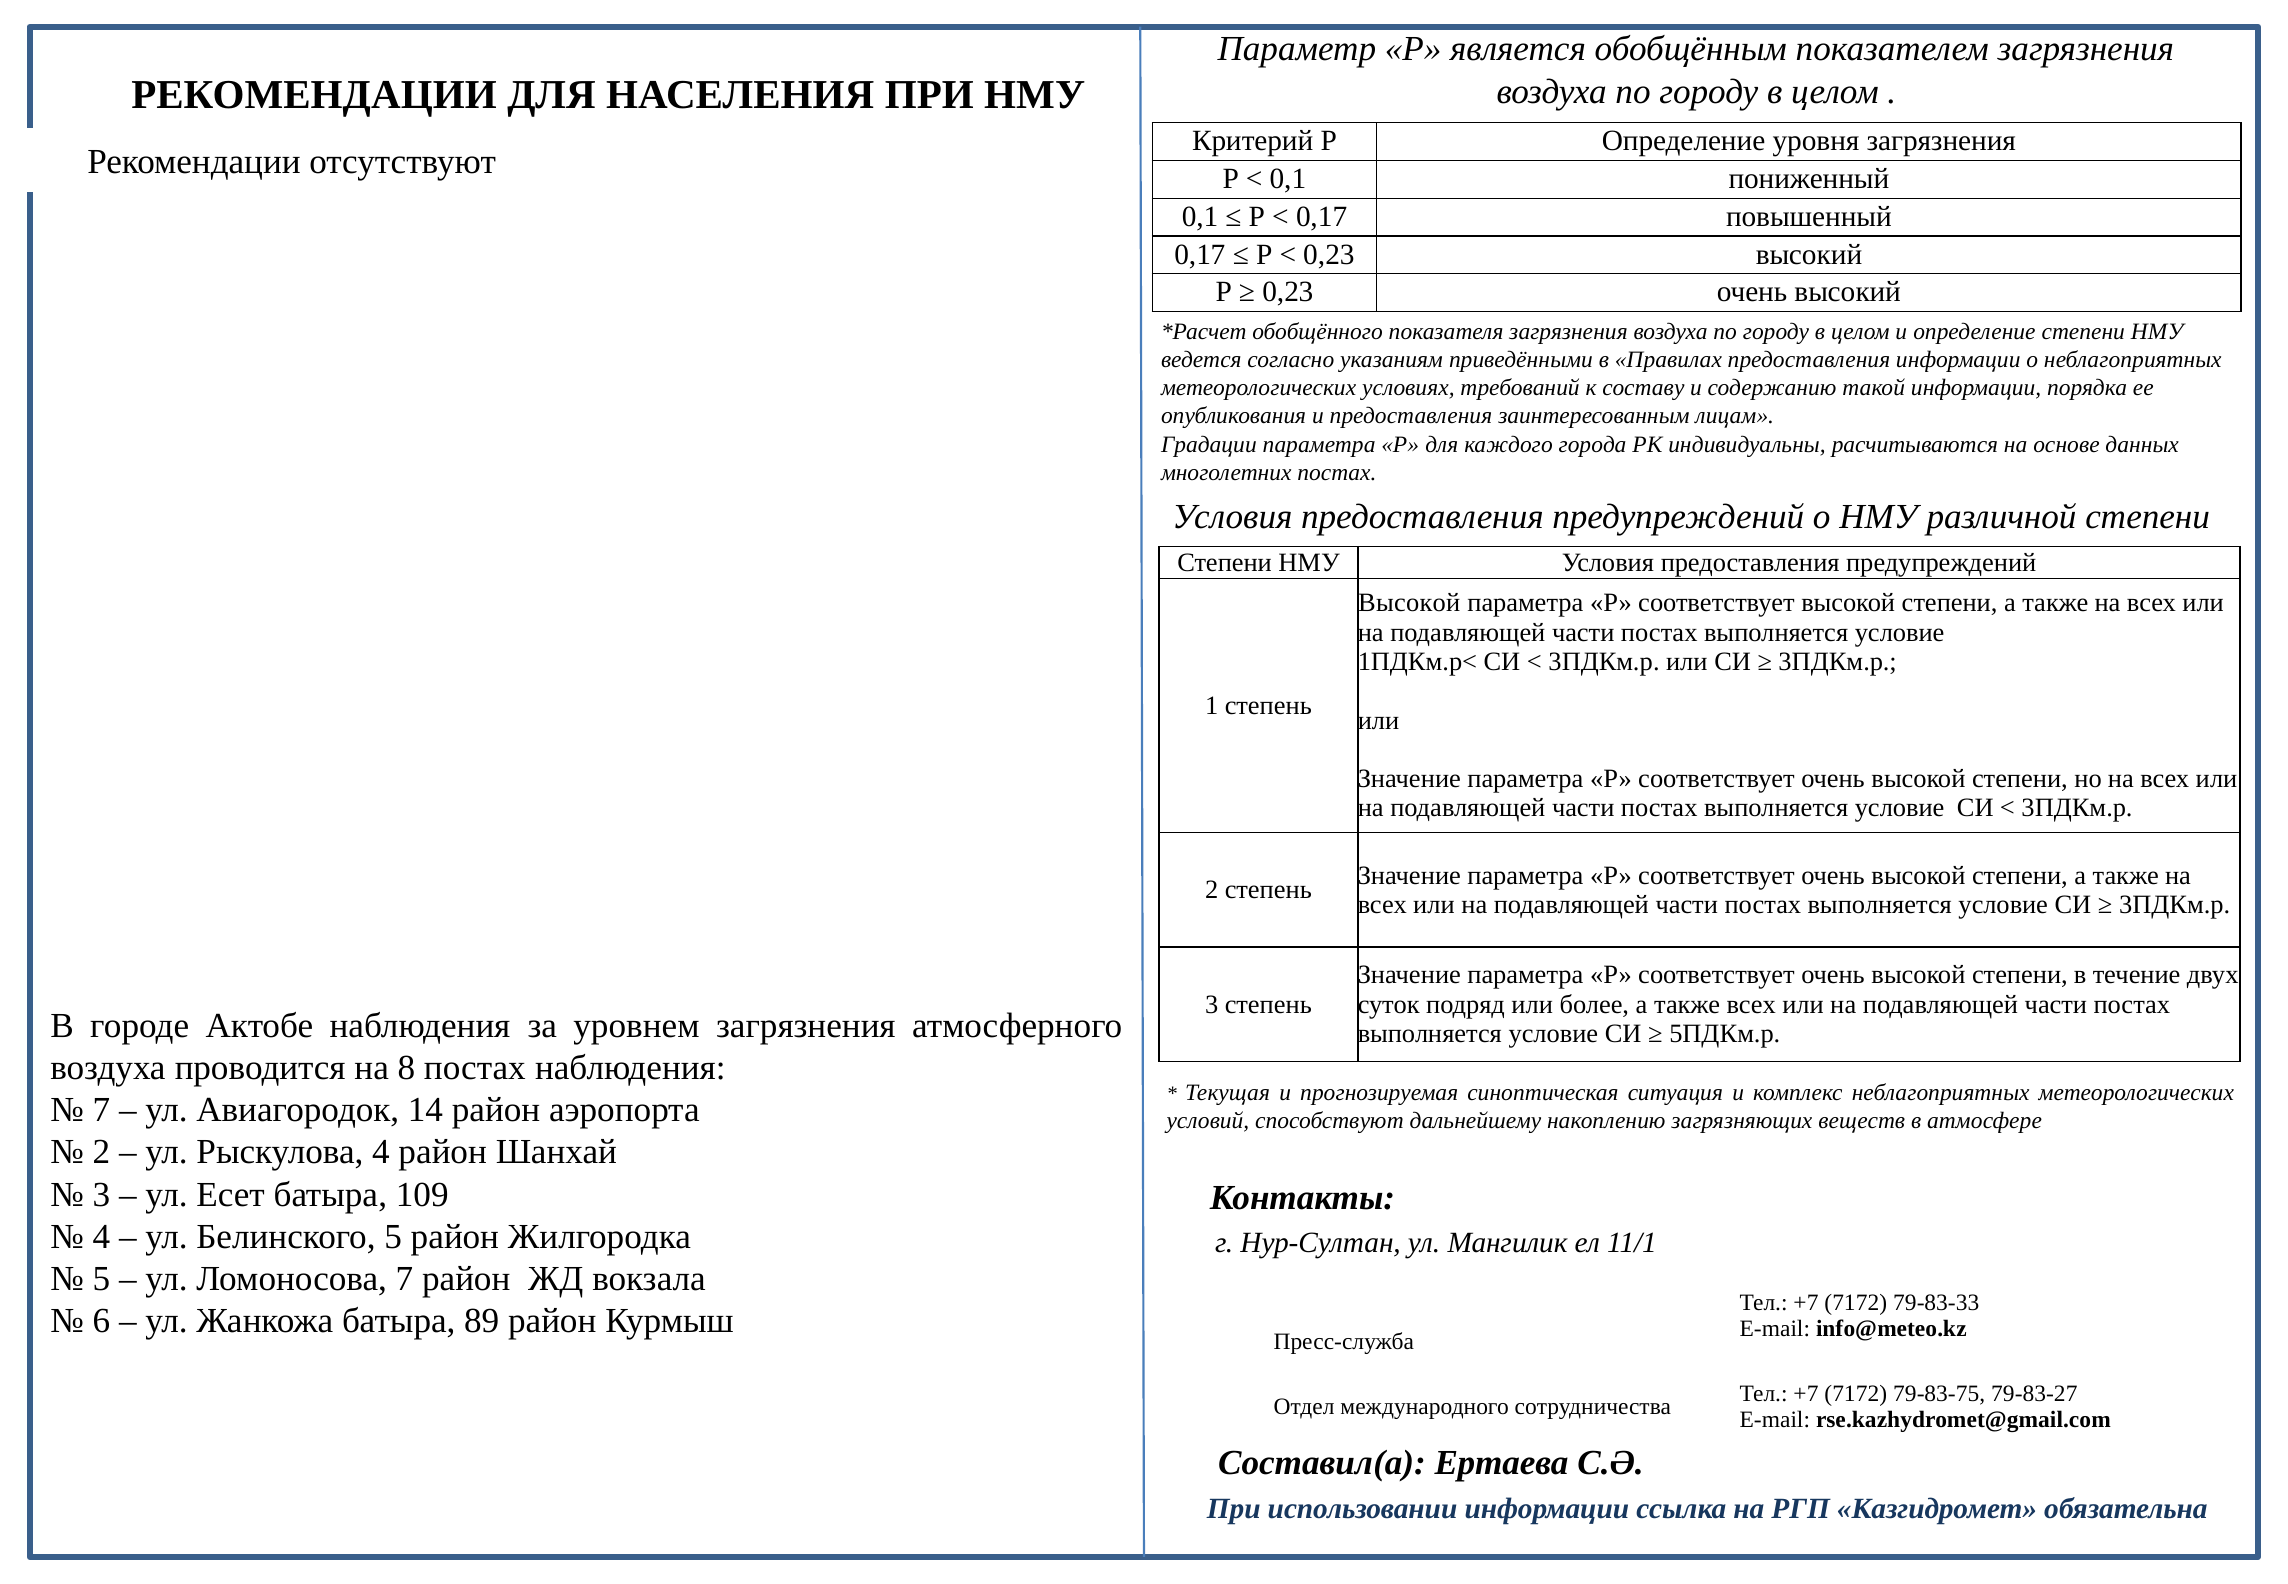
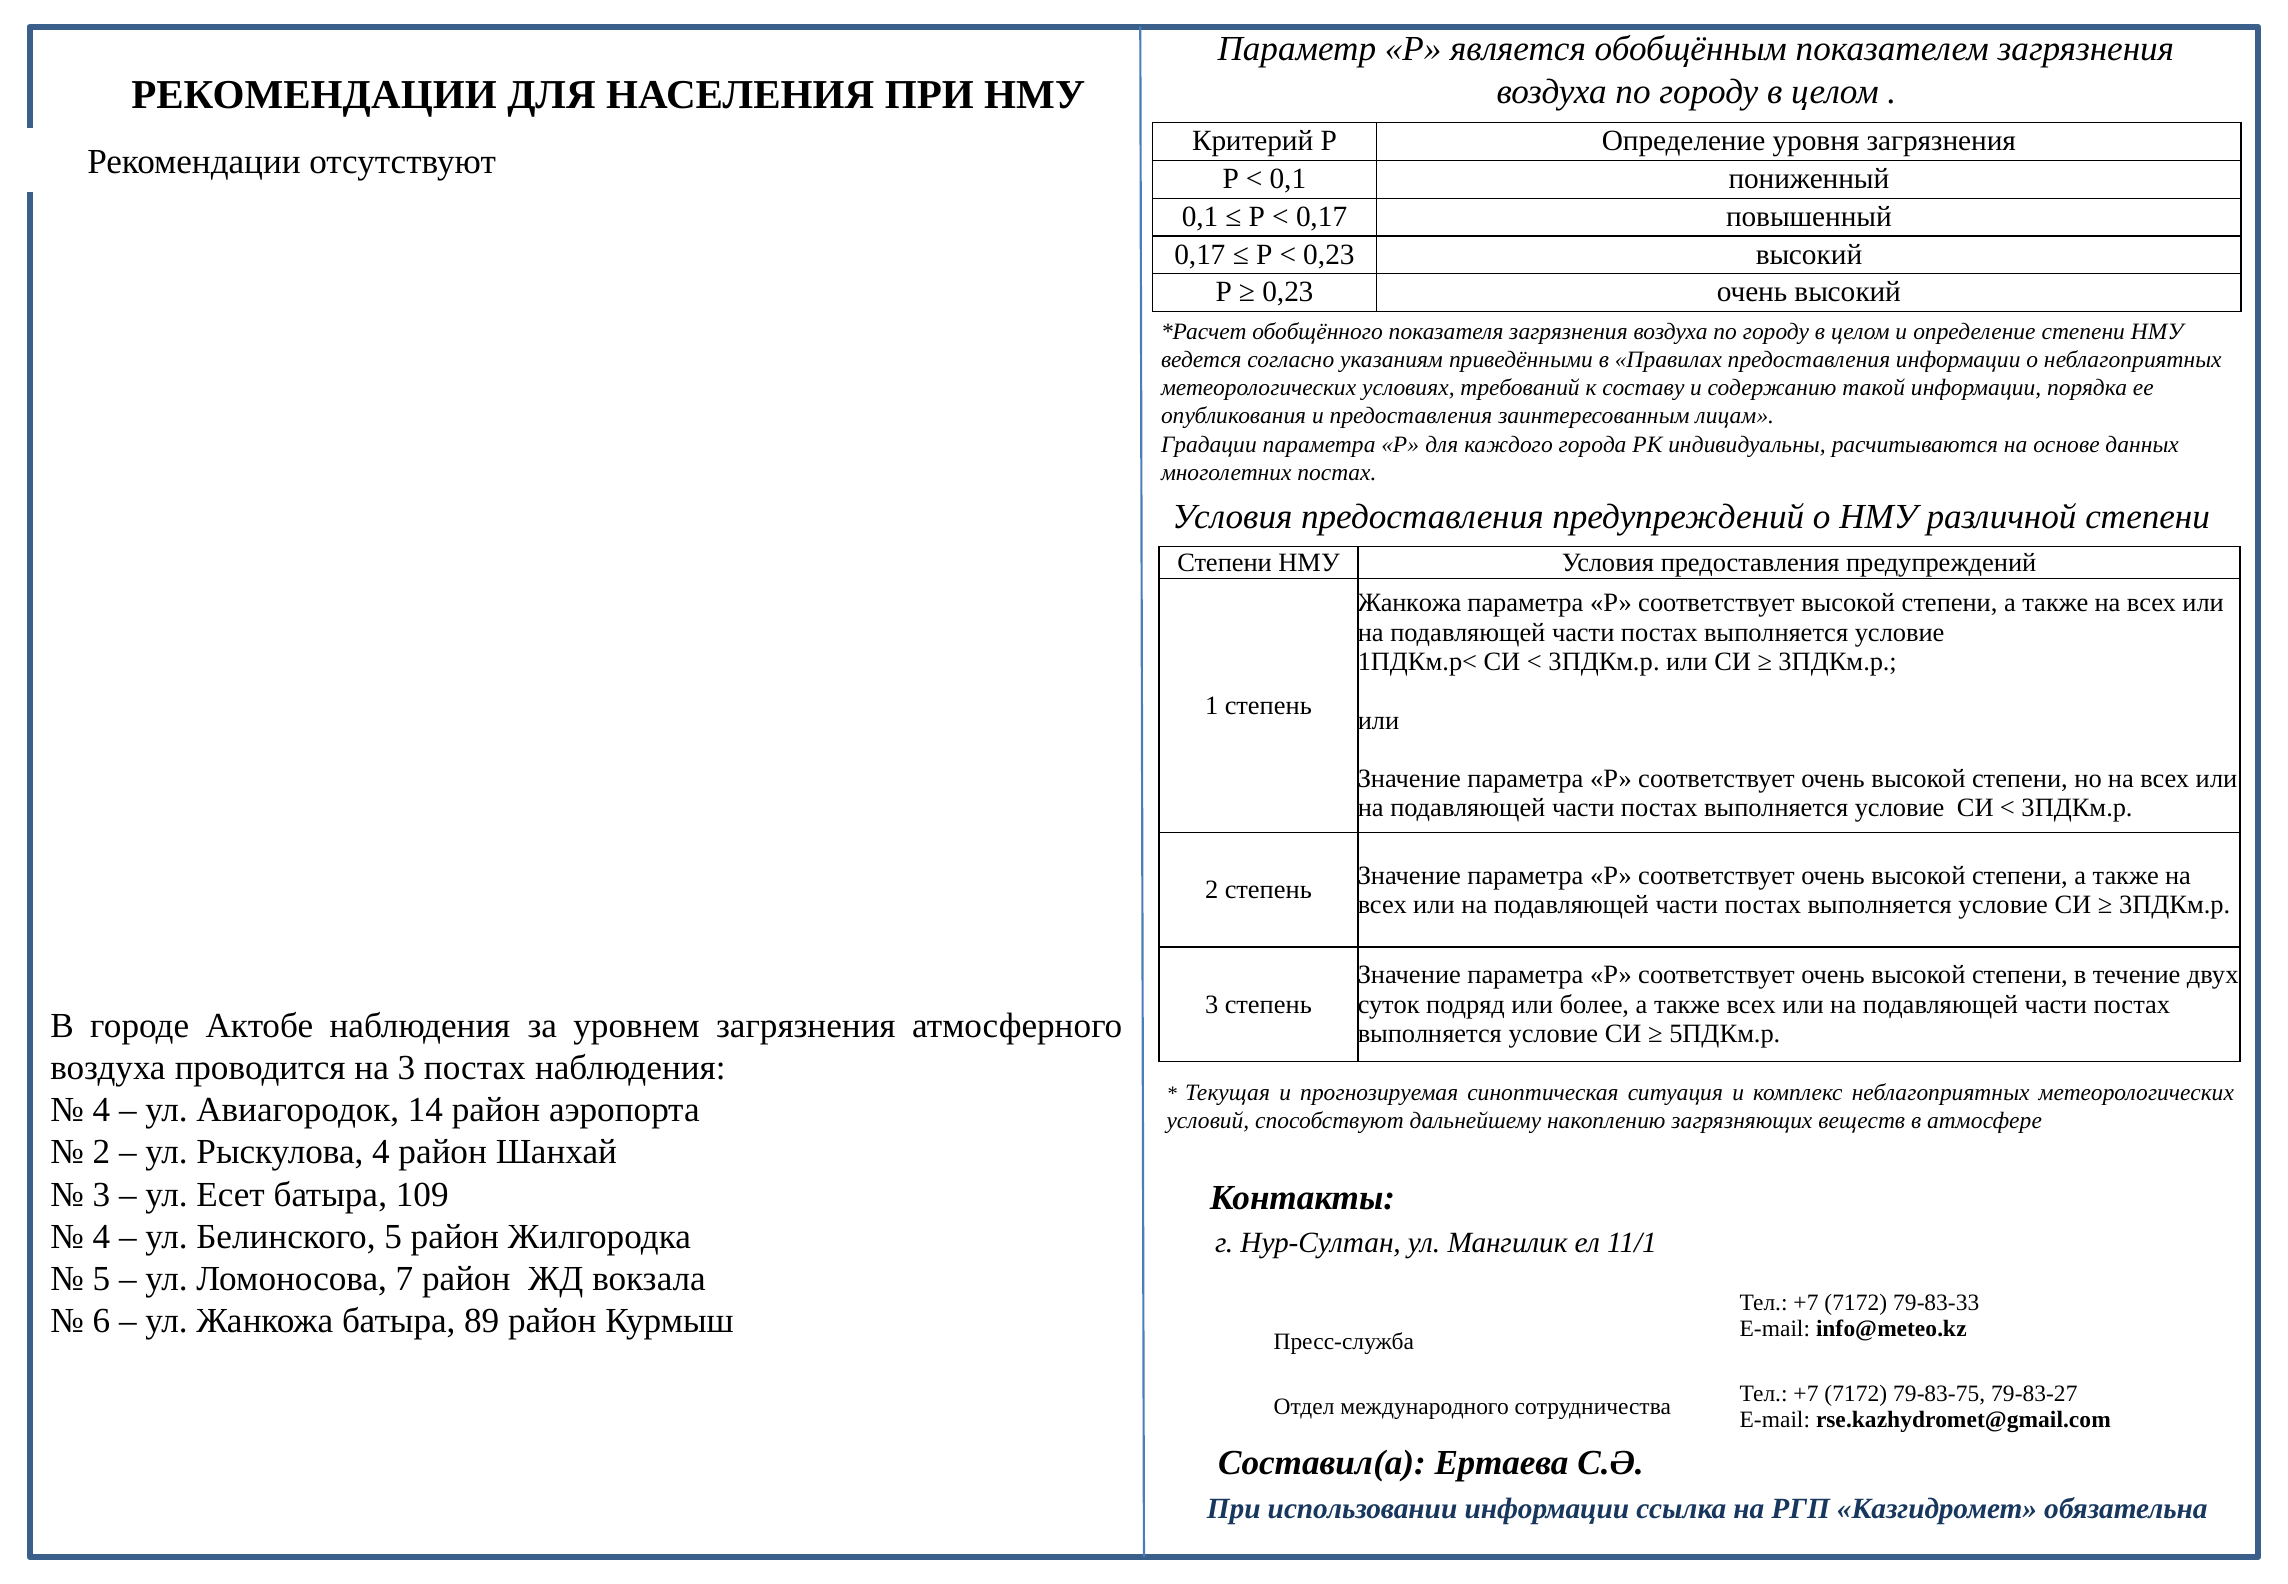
Высокой: Высокой -> Жанкожа (1409, 603)
на 8: 8 -> 3 (406, 1068)
7: 7 -> 4 (102, 1110)
